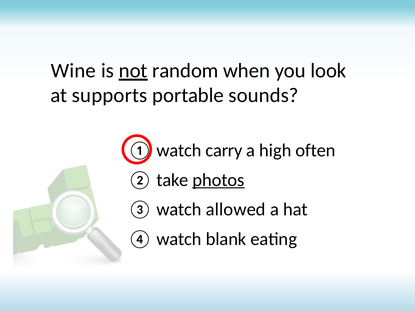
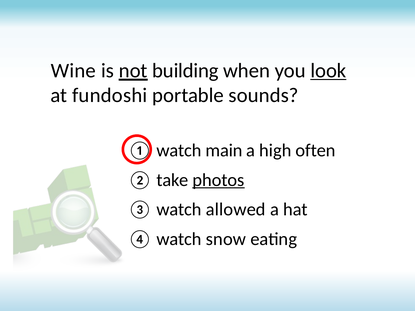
random: random -> building (185, 71)
look underline: none -> present (328, 71)
supports: supports -> fundoshi (110, 96)
carry: carry -> main (224, 150)
blank: blank -> snow (226, 239)
